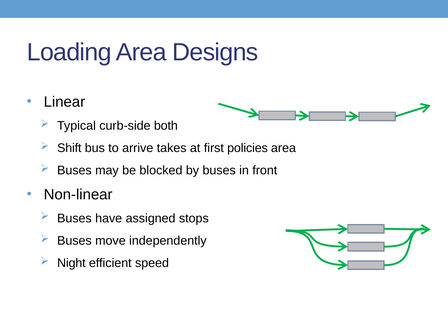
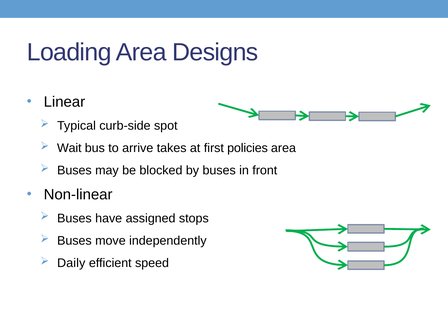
both: both -> spot (166, 126)
Shift: Shift -> Wait (69, 148)
Night: Night -> Daily (71, 263)
